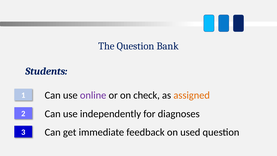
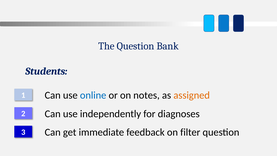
online colour: purple -> blue (93, 95)
check: check -> notes (147, 95)
used: used -> filter (190, 132)
